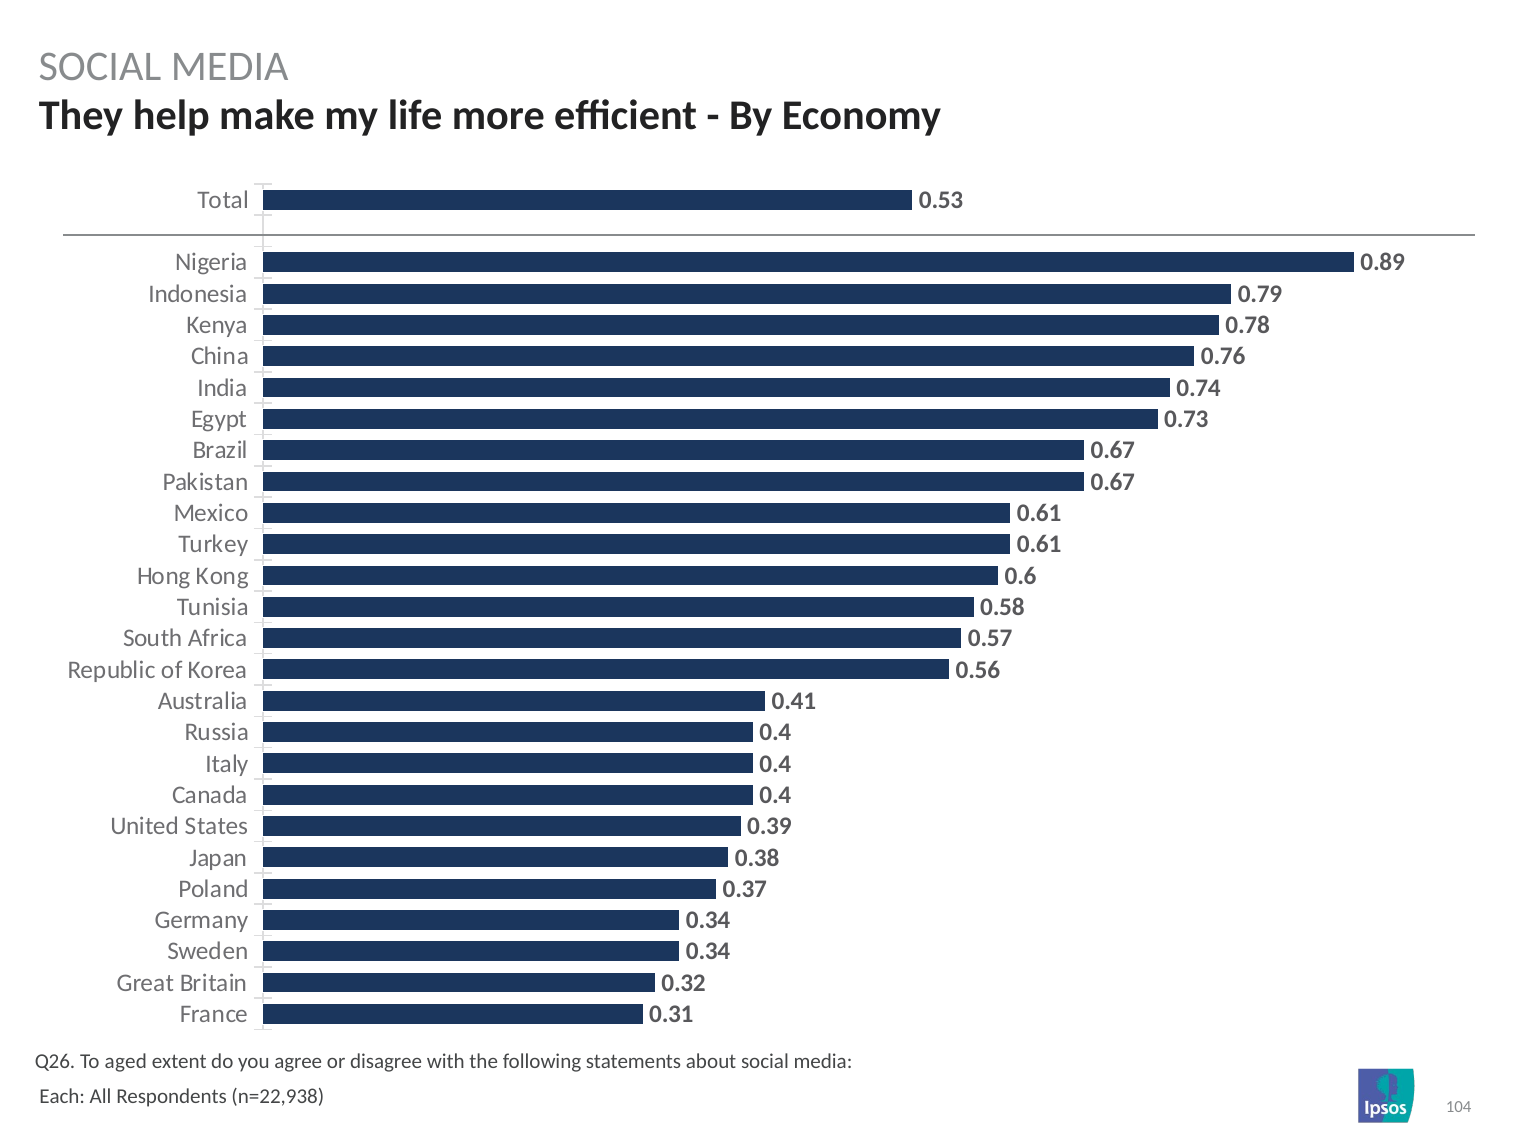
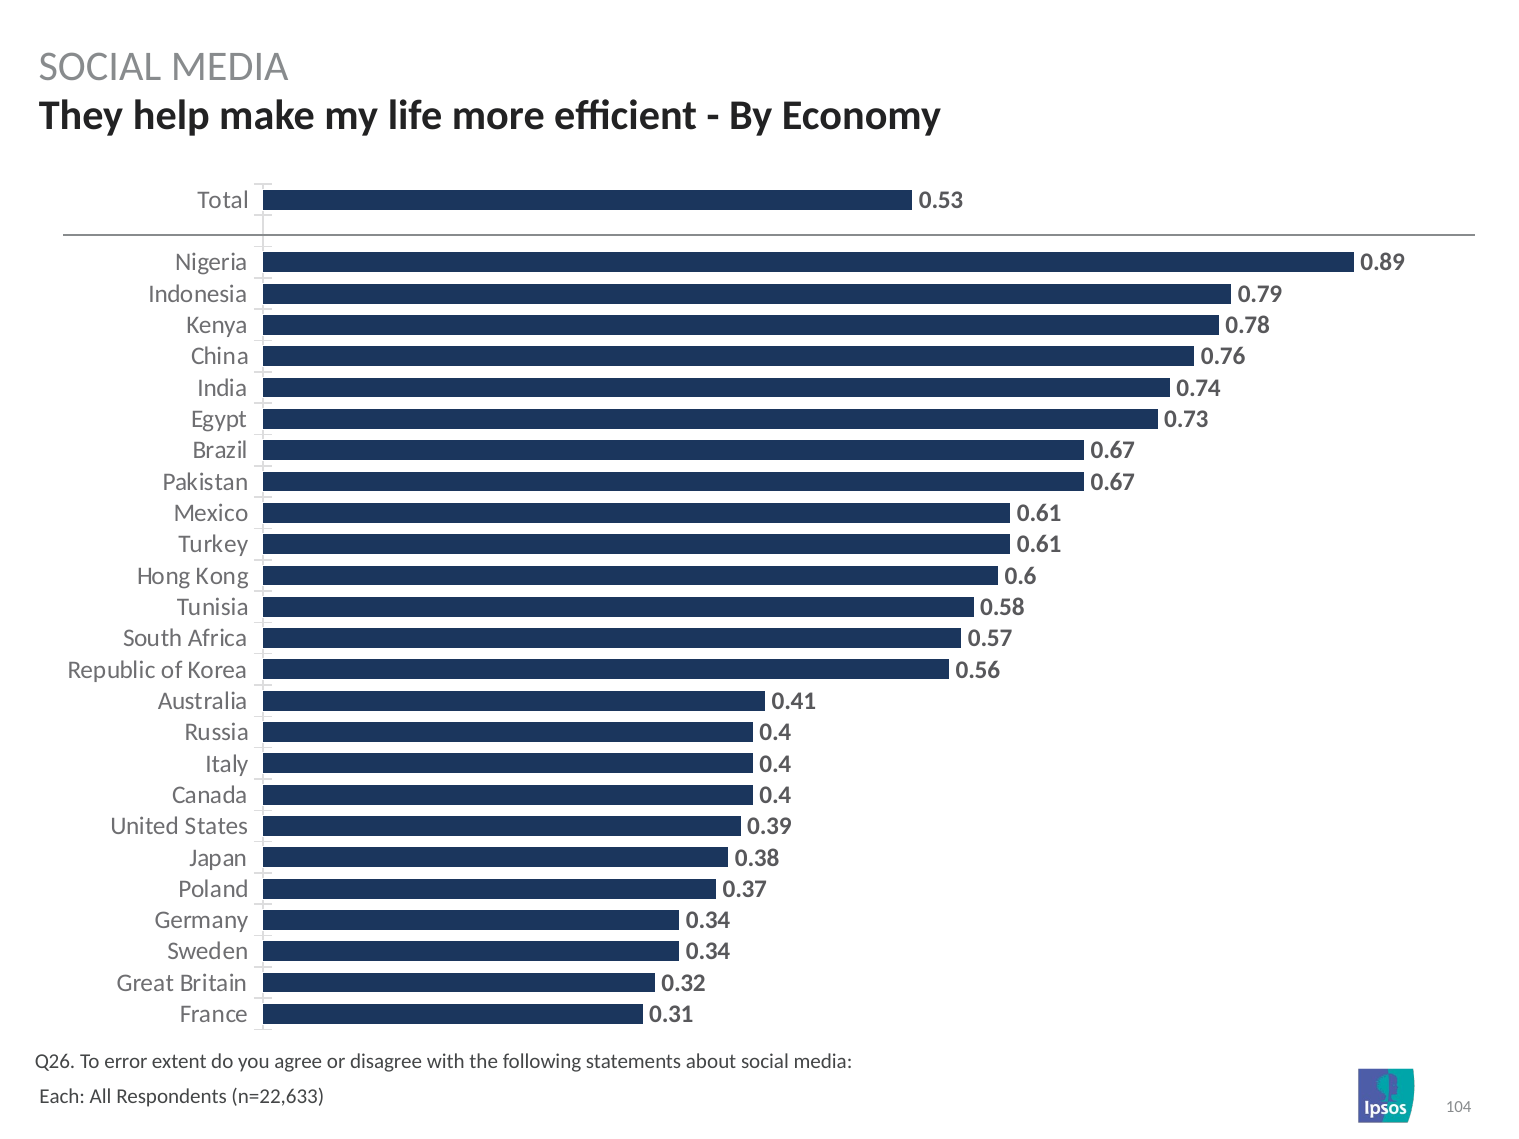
aged: aged -> error (126, 1062)
n=22,938: n=22,938 -> n=22,633 (278, 1097)
